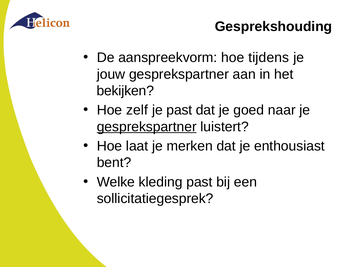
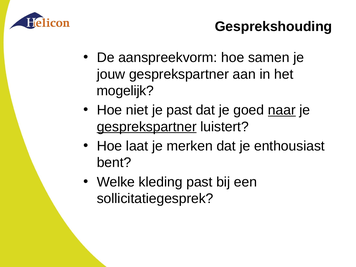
tijdens: tijdens -> samen (269, 58)
bekijken: bekijken -> mogelijk (125, 91)
zelf: zelf -> niet (137, 110)
naar underline: none -> present (282, 110)
